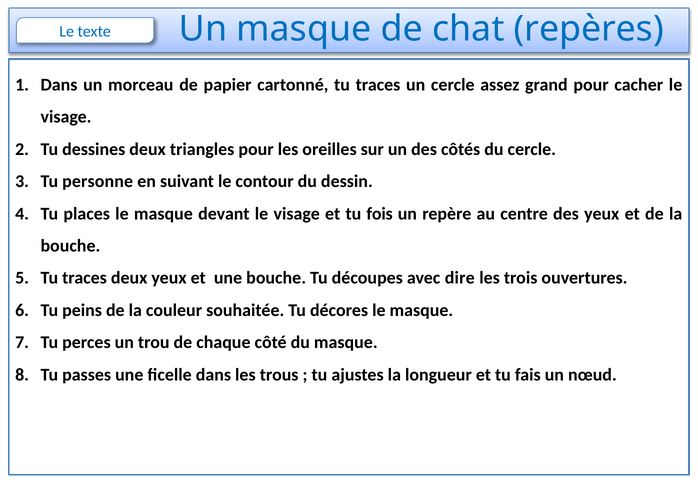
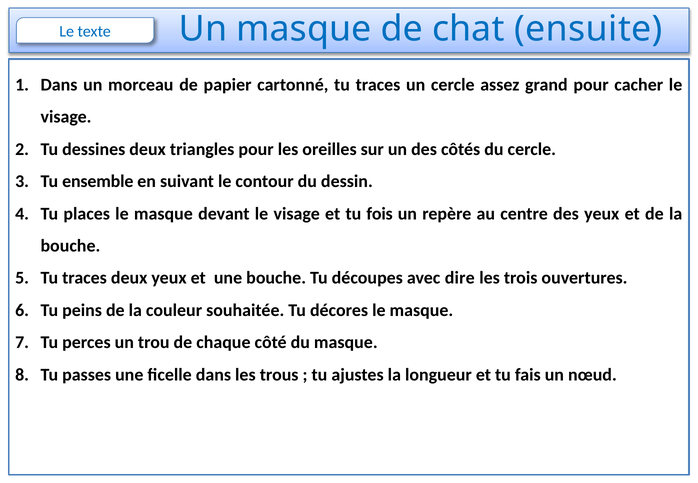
repères: repères -> ensuite (589, 29)
personne: personne -> ensemble (98, 182)
